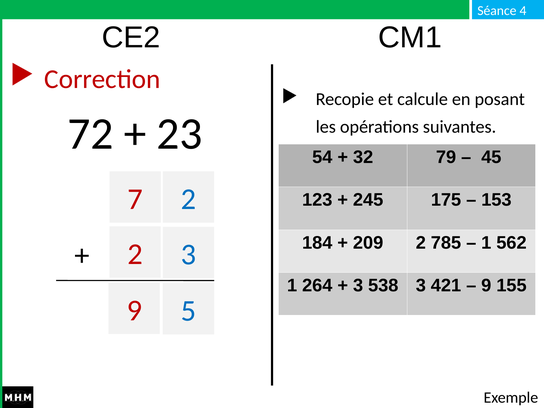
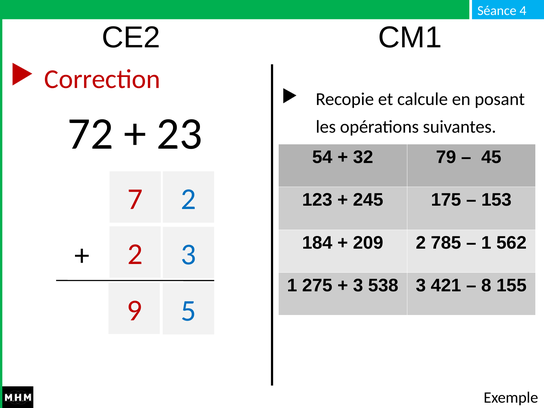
264: 264 -> 275 (317, 286)
9: 9 -> 8 (486, 286)
